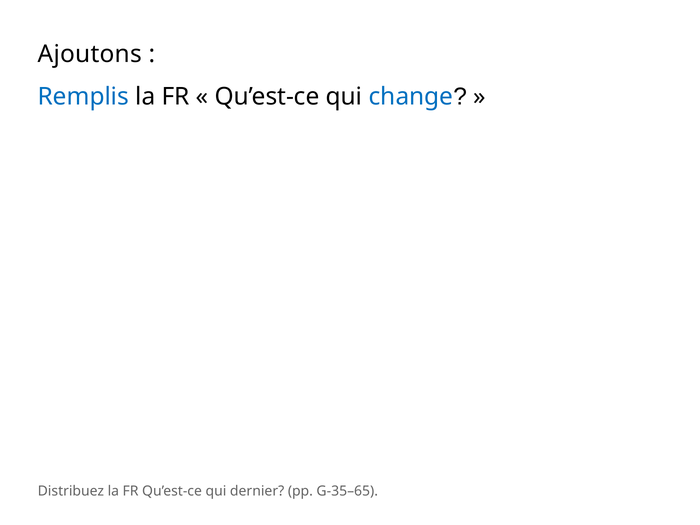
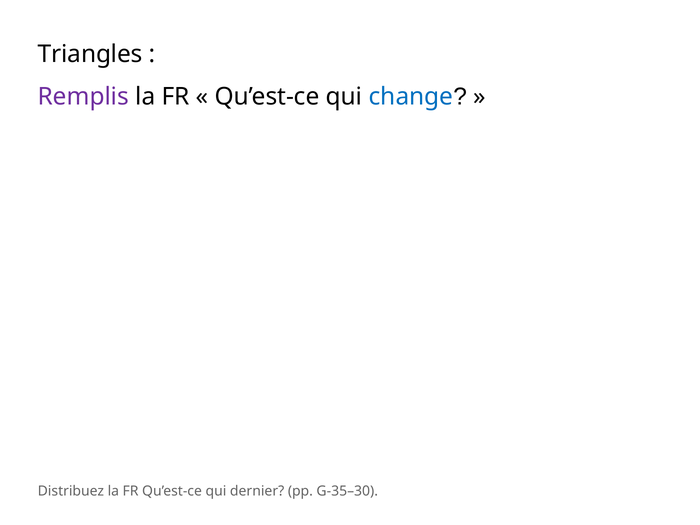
Ajoutons: Ajoutons -> Triangles (90, 54)
Remplis colour: blue -> purple (83, 97)
G-35–65: G-35–65 -> G-35–30 (347, 491)
